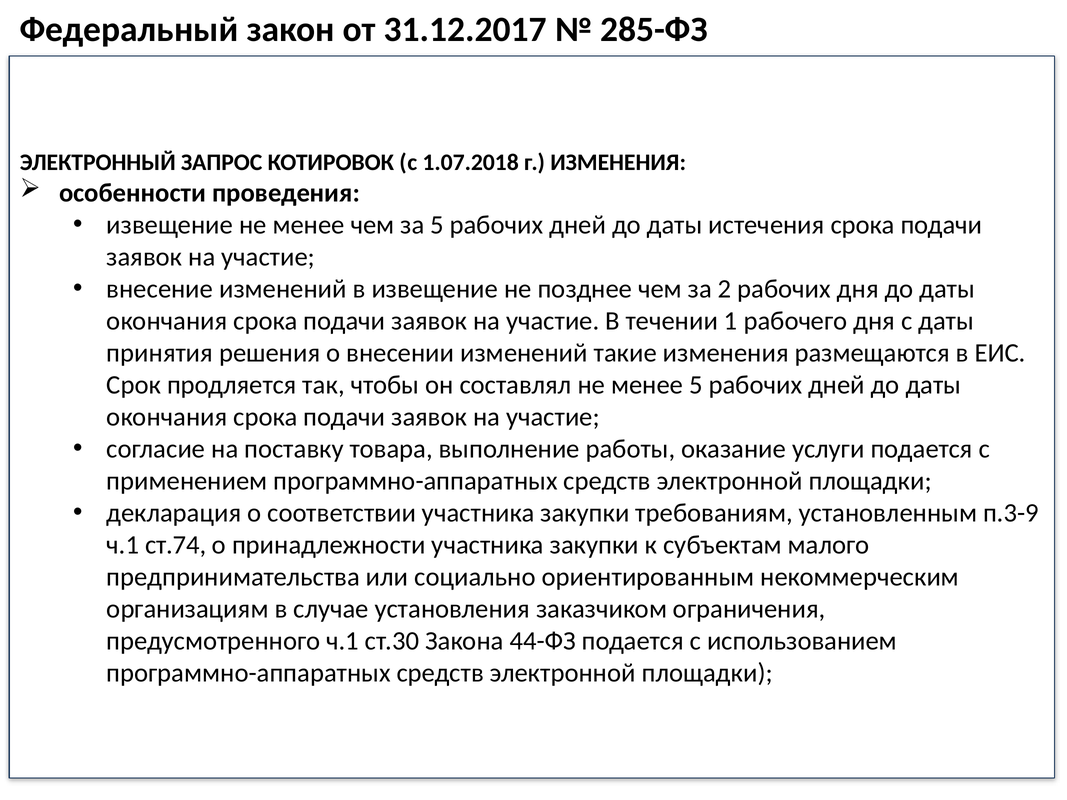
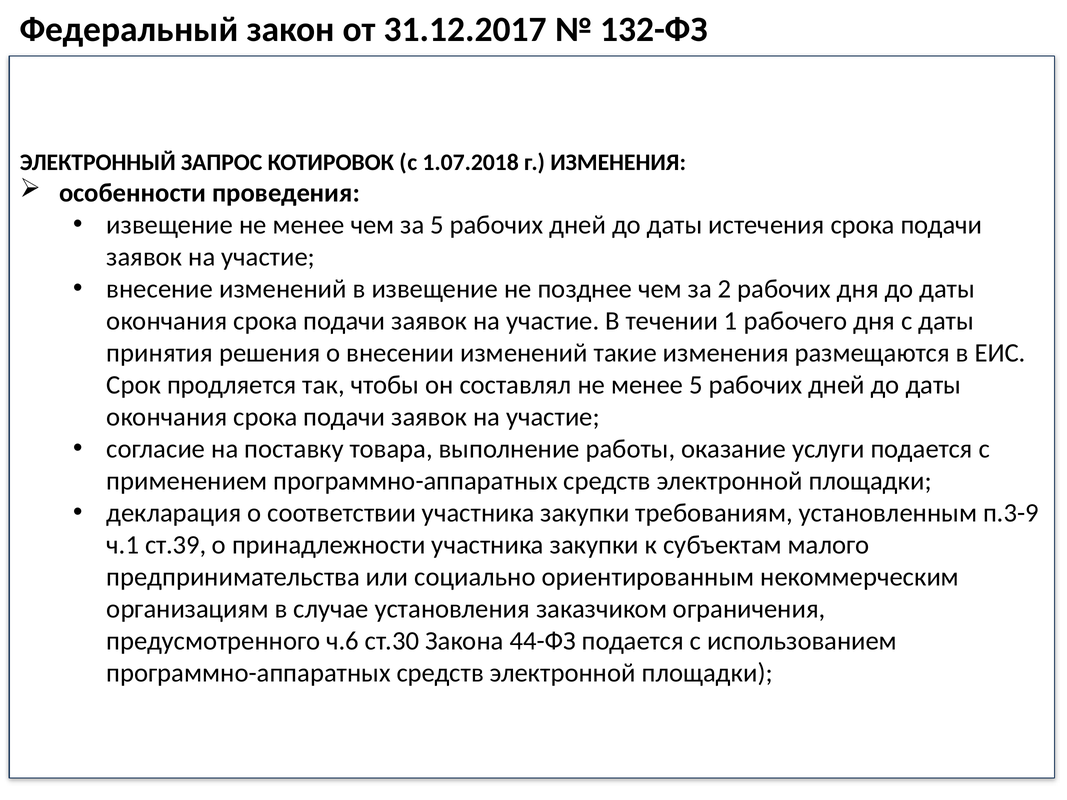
285-ФЗ: 285-ФЗ -> 132-ФЗ (654, 30)
ст.74: ст.74 -> ст.39 (176, 545)
предусмотренного ч.1: ч.1 -> ч.6 (343, 641)
